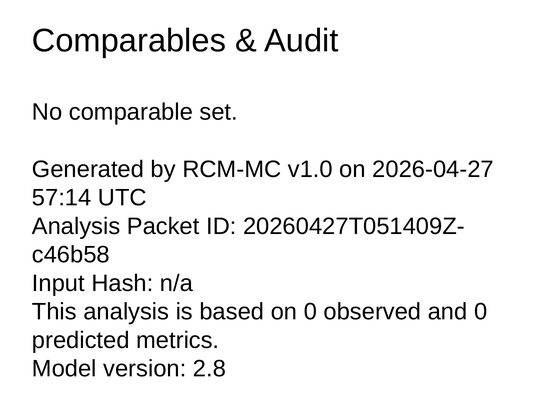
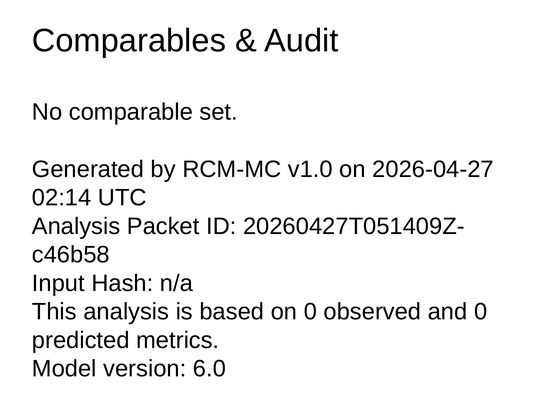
57:14: 57:14 -> 02:14 (62, 197)
2.8: 2.8 -> 6.0 (209, 368)
